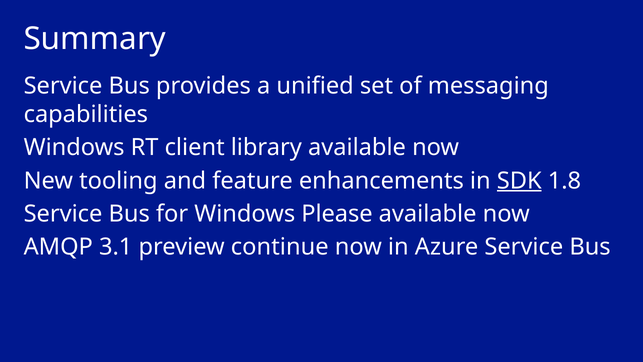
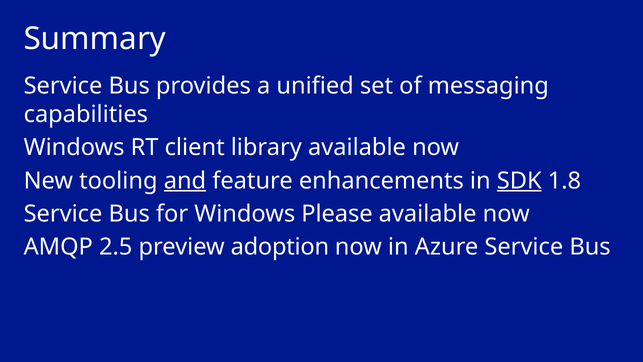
and underline: none -> present (185, 181)
3.1: 3.1 -> 2.5 (116, 247)
continue: continue -> adoption (280, 247)
